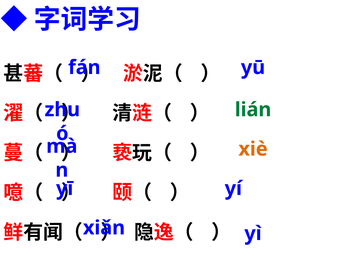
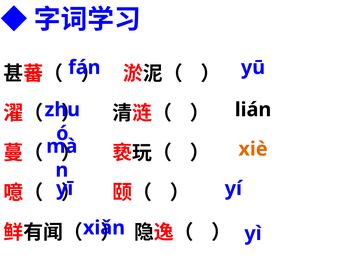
lián colour: green -> black (253, 110)
